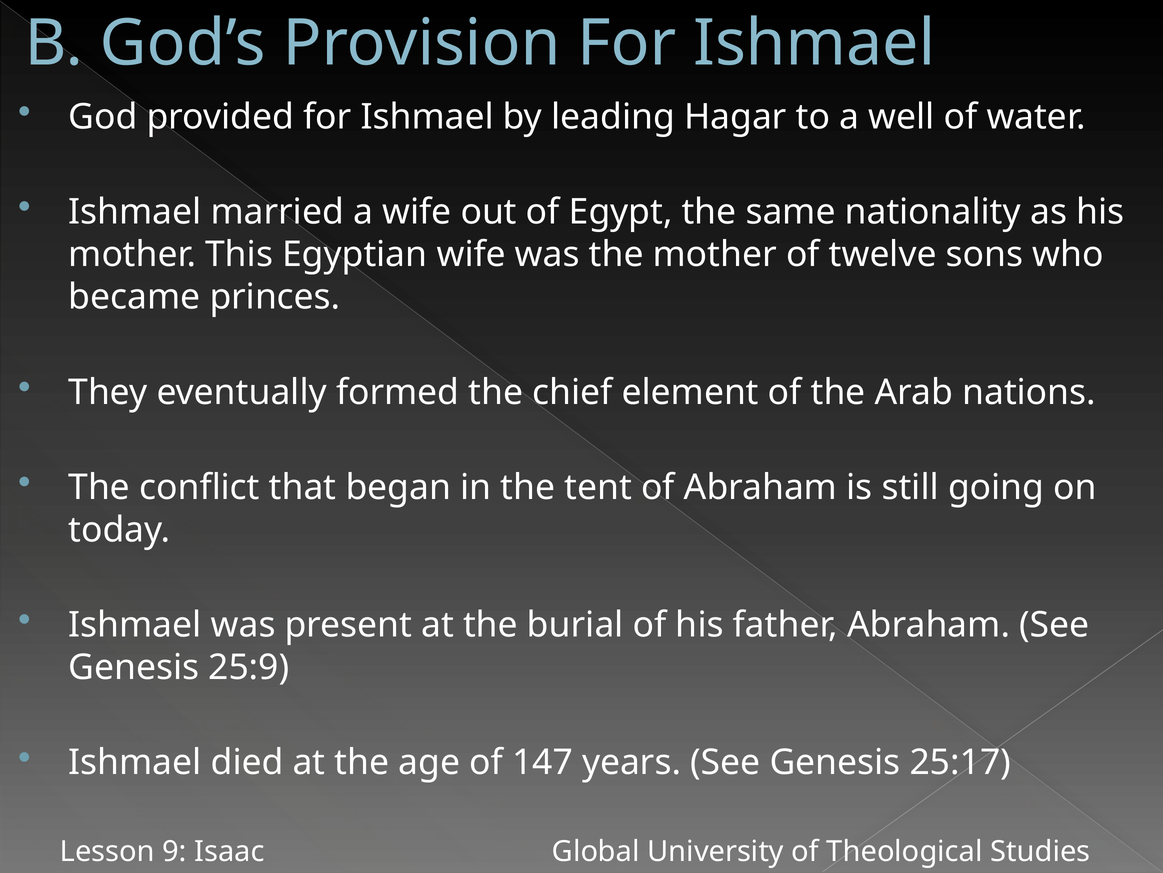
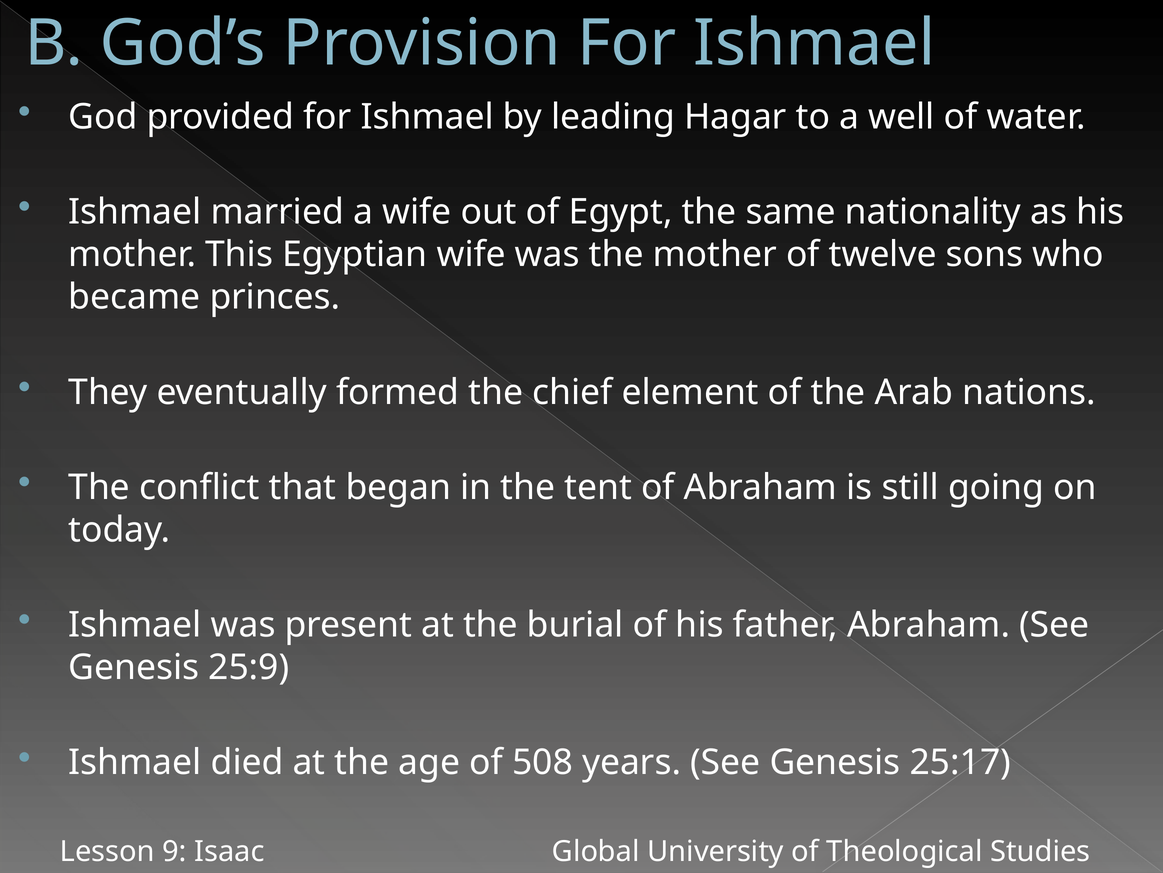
147: 147 -> 508 (543, 762)
